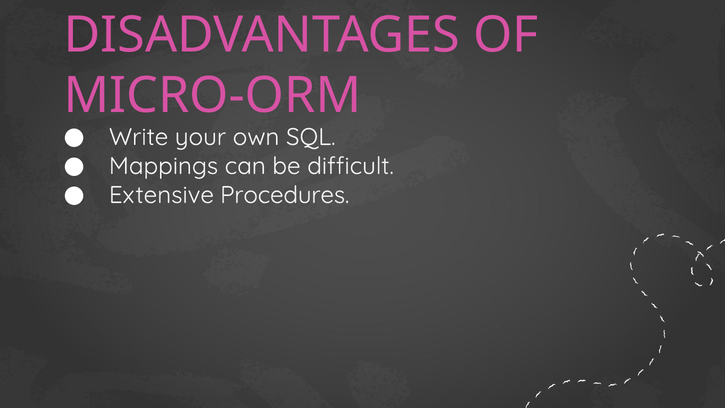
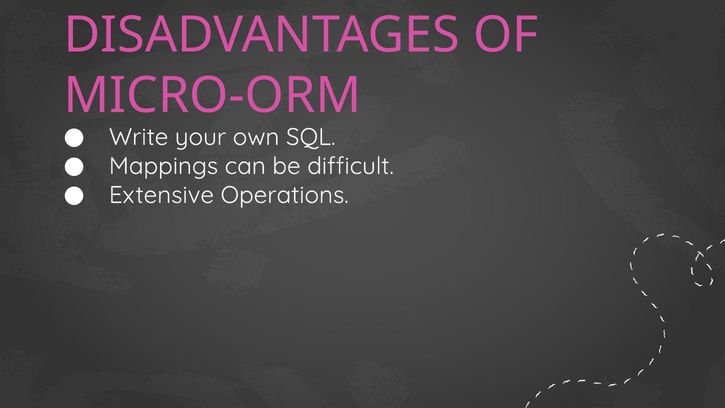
Procedures: Procedures -> Operations (285, 195)
